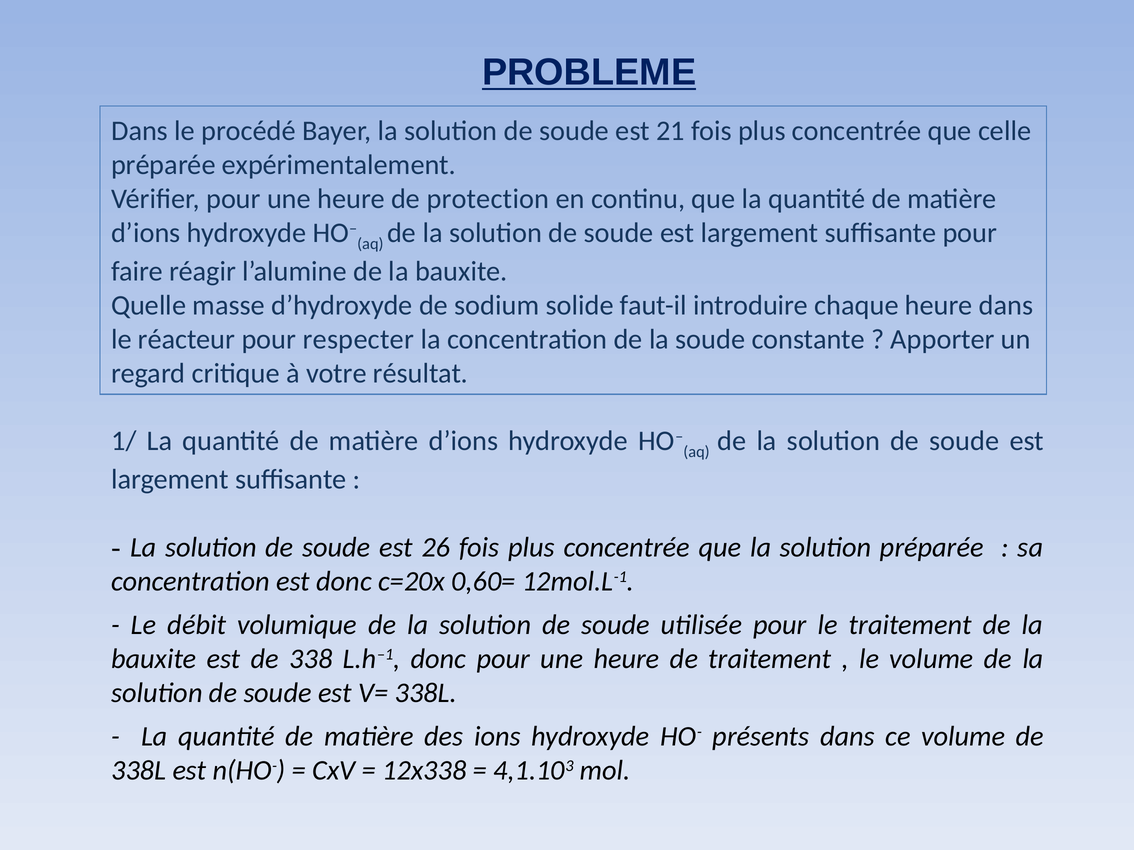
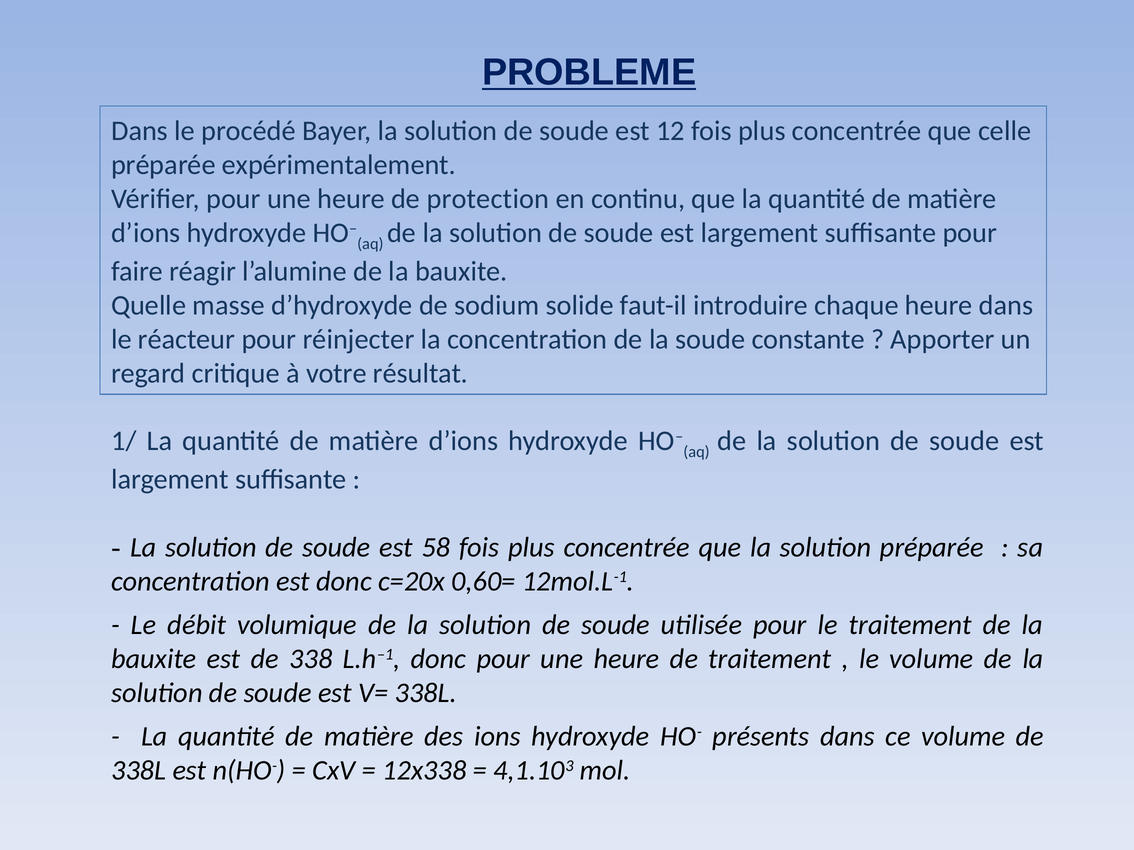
21: 21 -> 12 (670, 131)
respecter: respecter -> réinjecter (358, 340)
26: 26 -> 58 (436, 548)
